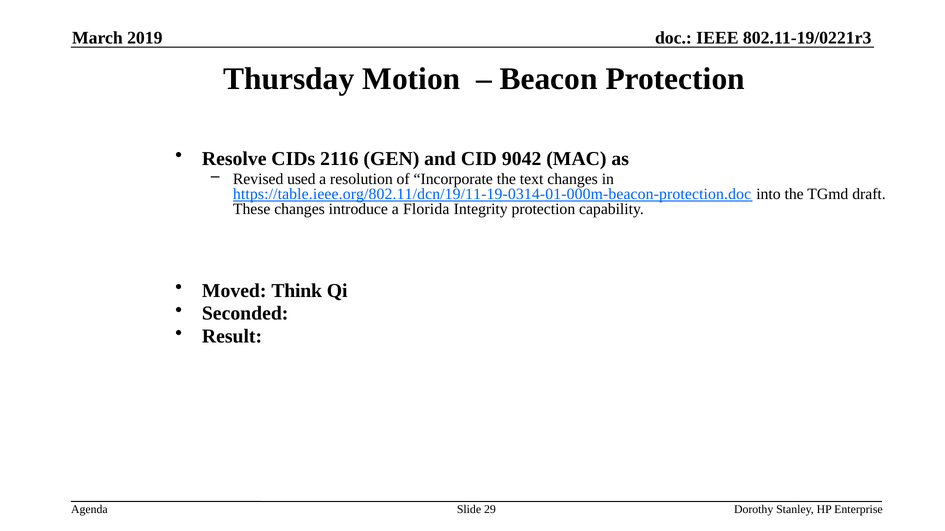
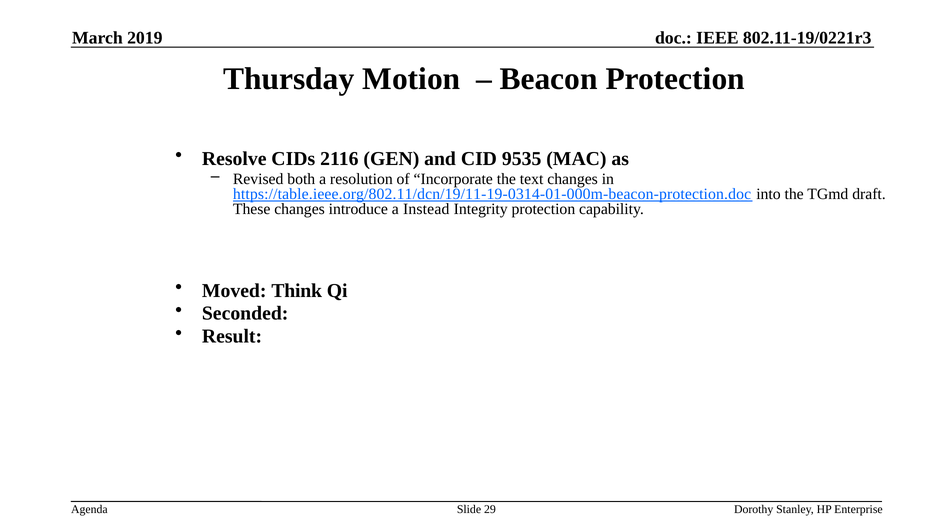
9042: 9042 -> 9535 (522, 159)
used: used -> both (301, 179)
Florida: Florida -> Instead (426, 209)
